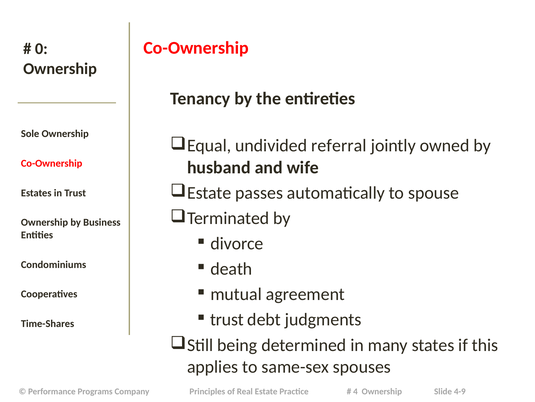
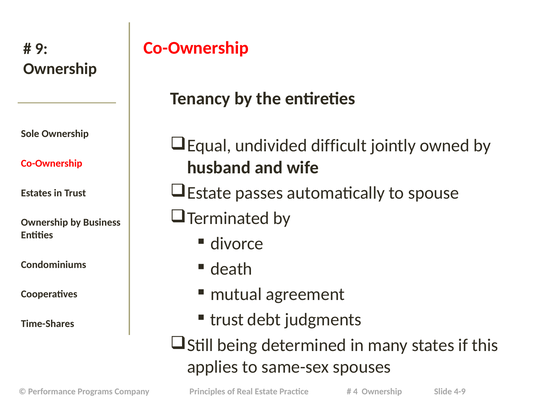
0: 0 -> 9 (41, 49)
referral: referral -> difficult (339, 145)
